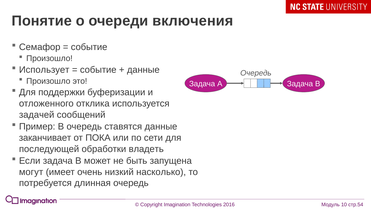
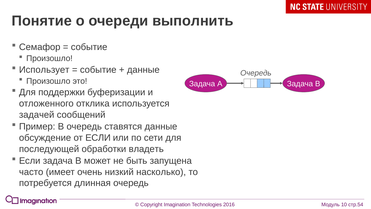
включения: включения -> выполнить (193, 21)
заканчивает: заканчивает -> обсуждение (45, 138)
от ПОКА: ПОКА -> ЕСЛИ (98, 138)
могут: могут -> часто (31, 172)
